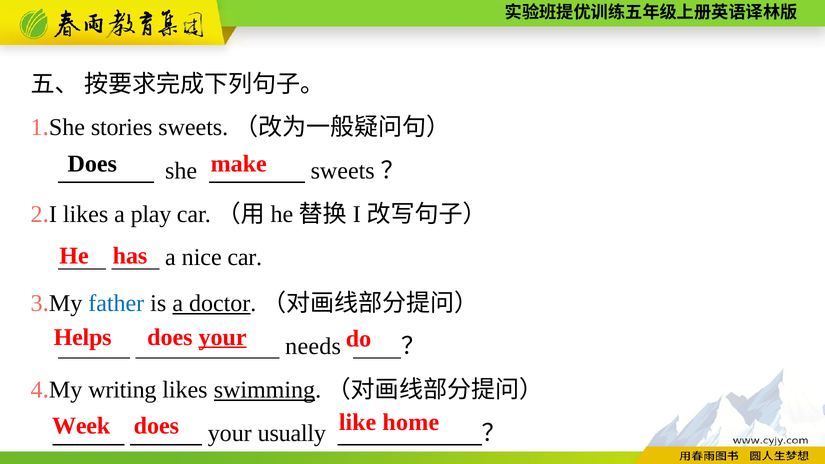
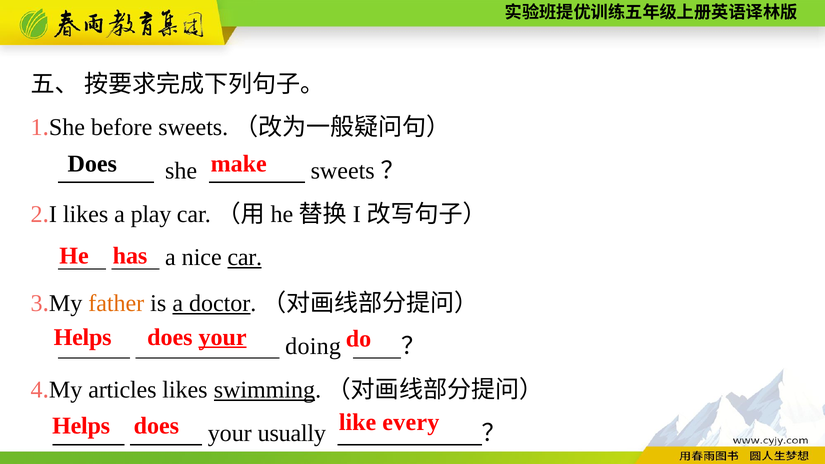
stories: stories -> before (122, 128)
car underline: none -> present (245, 258)
father colour: blue -> orange (116, 303)
needs: needs -> doing (313, 347)
writing: writing -> articles (122, 390)
Week: Week -> Helps (81, 426)
home: home -> every (411, 422)
